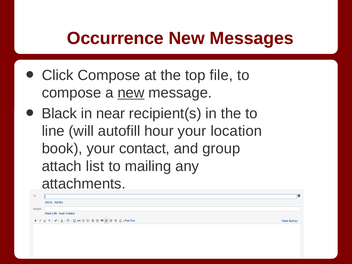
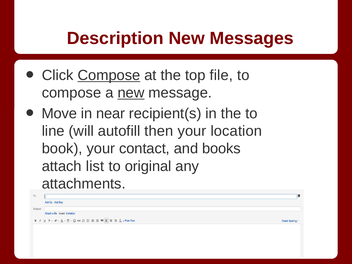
Occurrence: Occurrence -> Description (115, 38)
Compose underline: none -> present (109, 75)
Black: Black -> Move (59, 113)
hour: hour -> then (159, 131)
group: group -> books (221, 149)
mailing: mailing -> original (148, 166)
